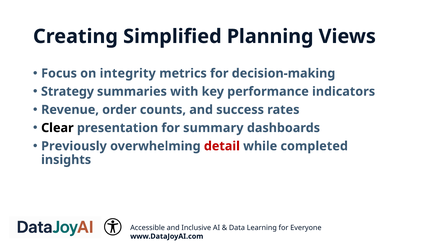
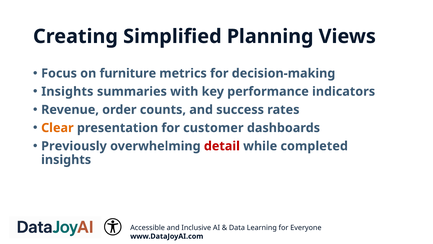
integrity: integrity -> furniture (128, 73)
Strategy: Strategy -> Insights (67, 91)
Clear colour: black -> orange (57, 128)
summary: summary -> customer (213, 128)
